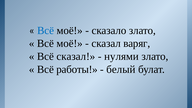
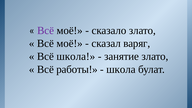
Всё colour: blue -> purple (46, 30)
Всё сказал: сказал -> школа (76, 56)
нулями: нулями -> занятие (122, 56)
белый: белый -> школа (121, 69)
